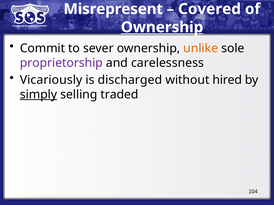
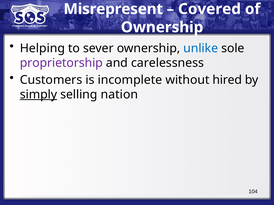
Ownership underline: present -> none (162, 27)
Commit: Commit -> Helping (42, 48)
unlike colour: orange -> blue (201, 48)
Vicariously: Vicariously -> Customers (51, 80)
discharged: discharged -> incomplete (130, 80)
traded: traded -> nation (119, 95)
